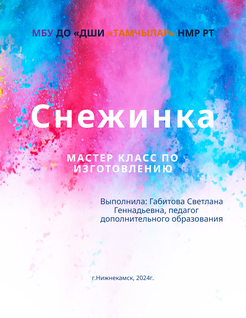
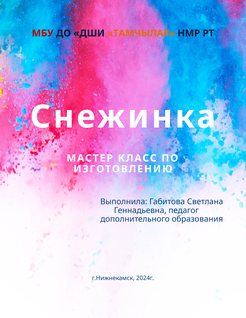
МБУ colour: purple -> red (43, 33)
